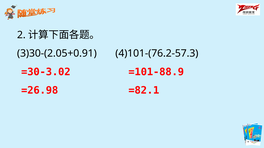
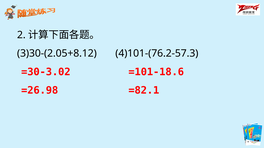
3)30-(2.05+0.91: 3)30-(2.05+0.91 -> 3)30-(2.05+8.12 (57, 53)
=101-88.9: =101-88.9 -> =101-18.6 (156, 72)
